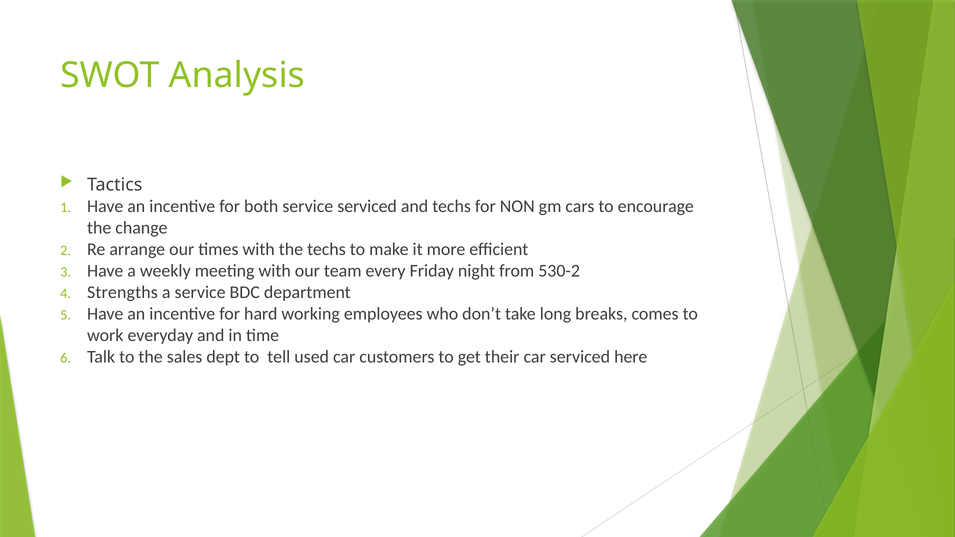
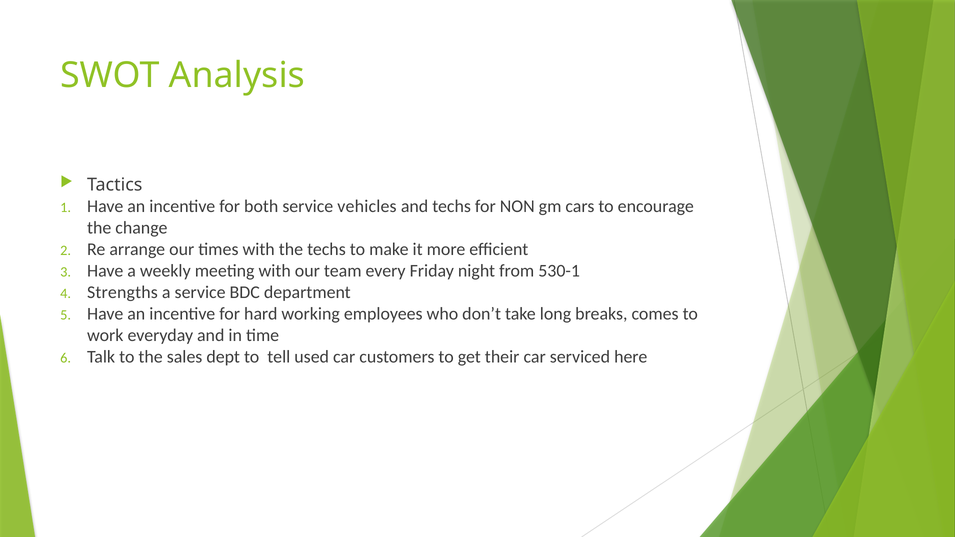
service serviced: serviced -> vehicles (367, 206)
530-2: 530-2 -> 530-1 (559, 271)
